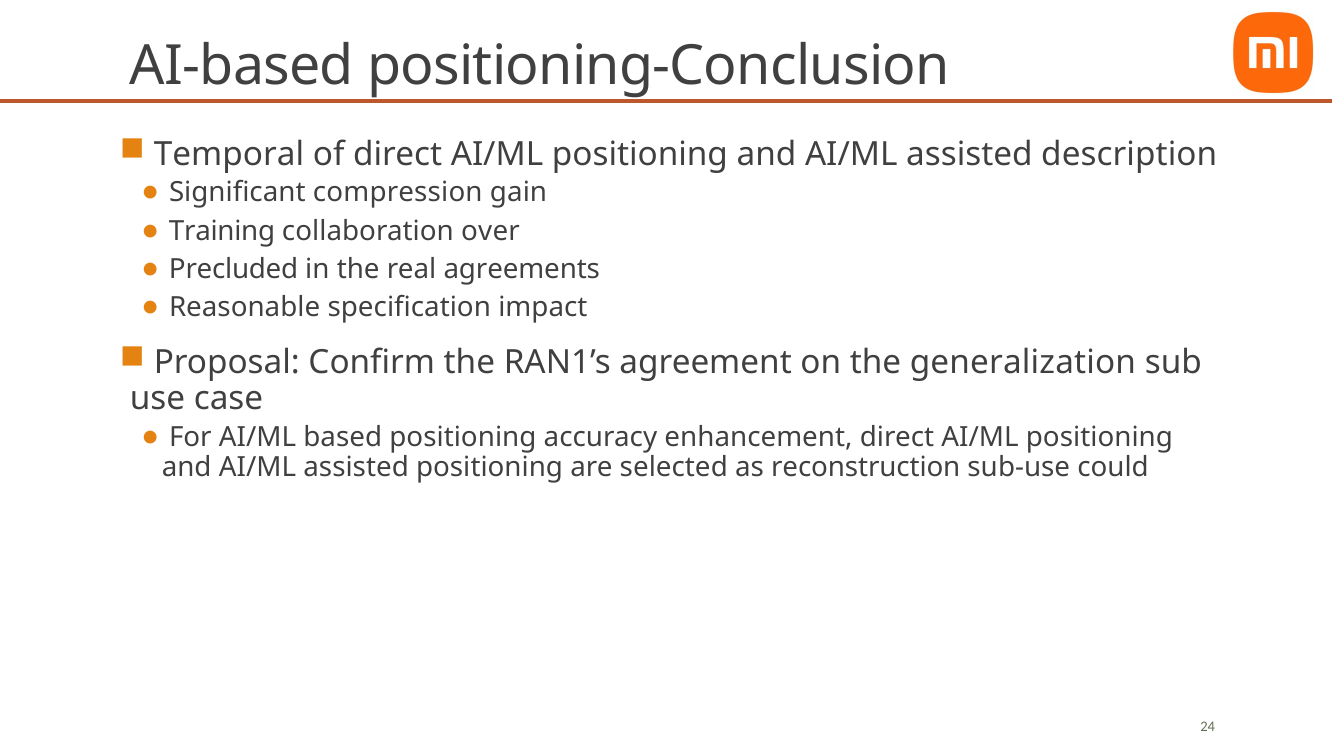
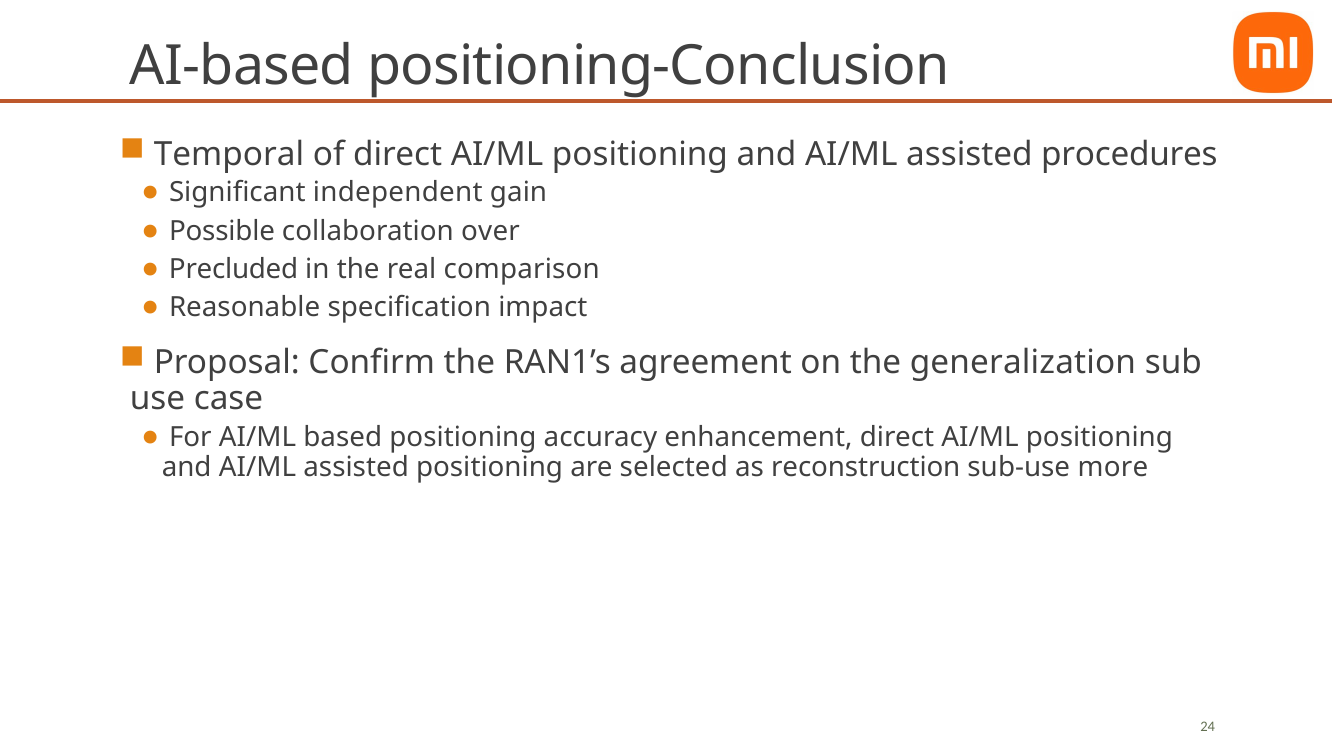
description: description -> procedures (1129, 154)
compression: compression -> independent (398, 193)
Training: Training -> Possible (222, 231)
agreements: agreements -> comparison (522, 269)
could: could -> more (1113, 467)
